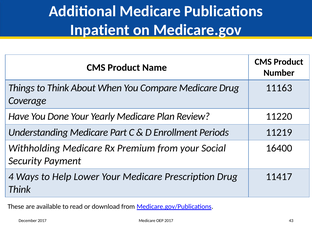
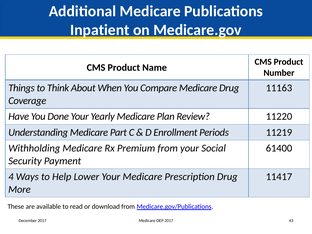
16400: 16400 -> 61400 (279, 148)
Think: Think -> More (19, 189)
